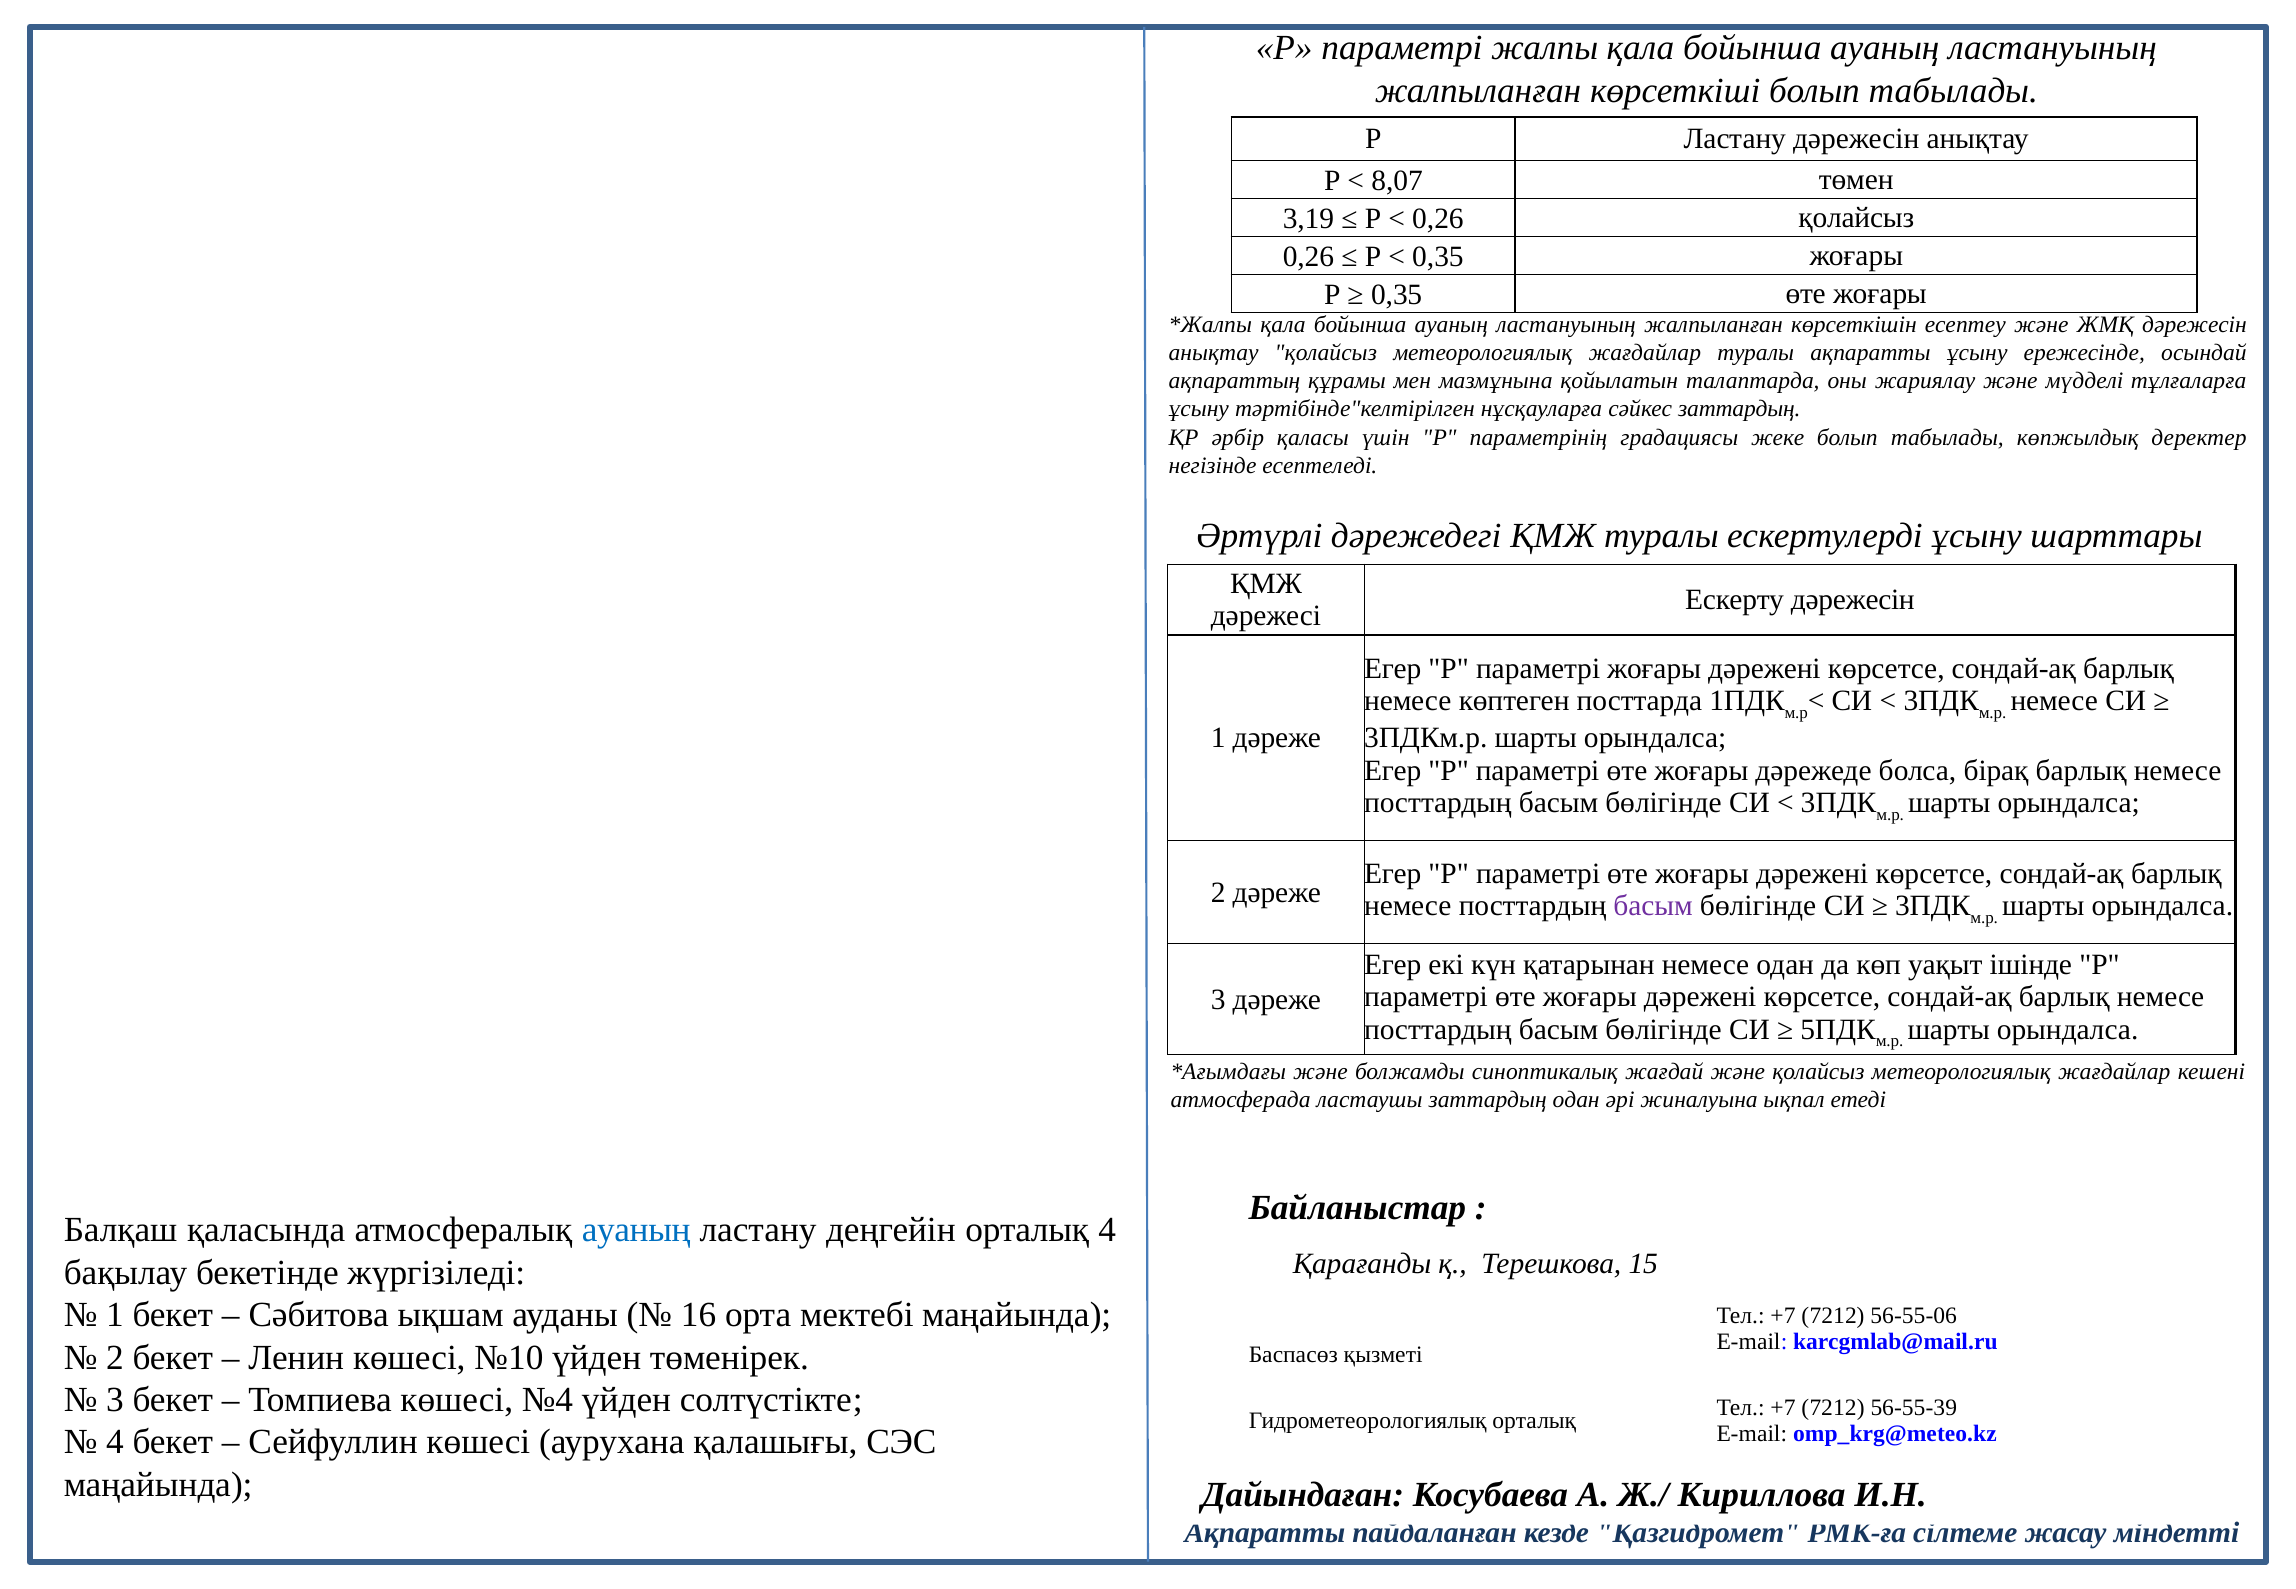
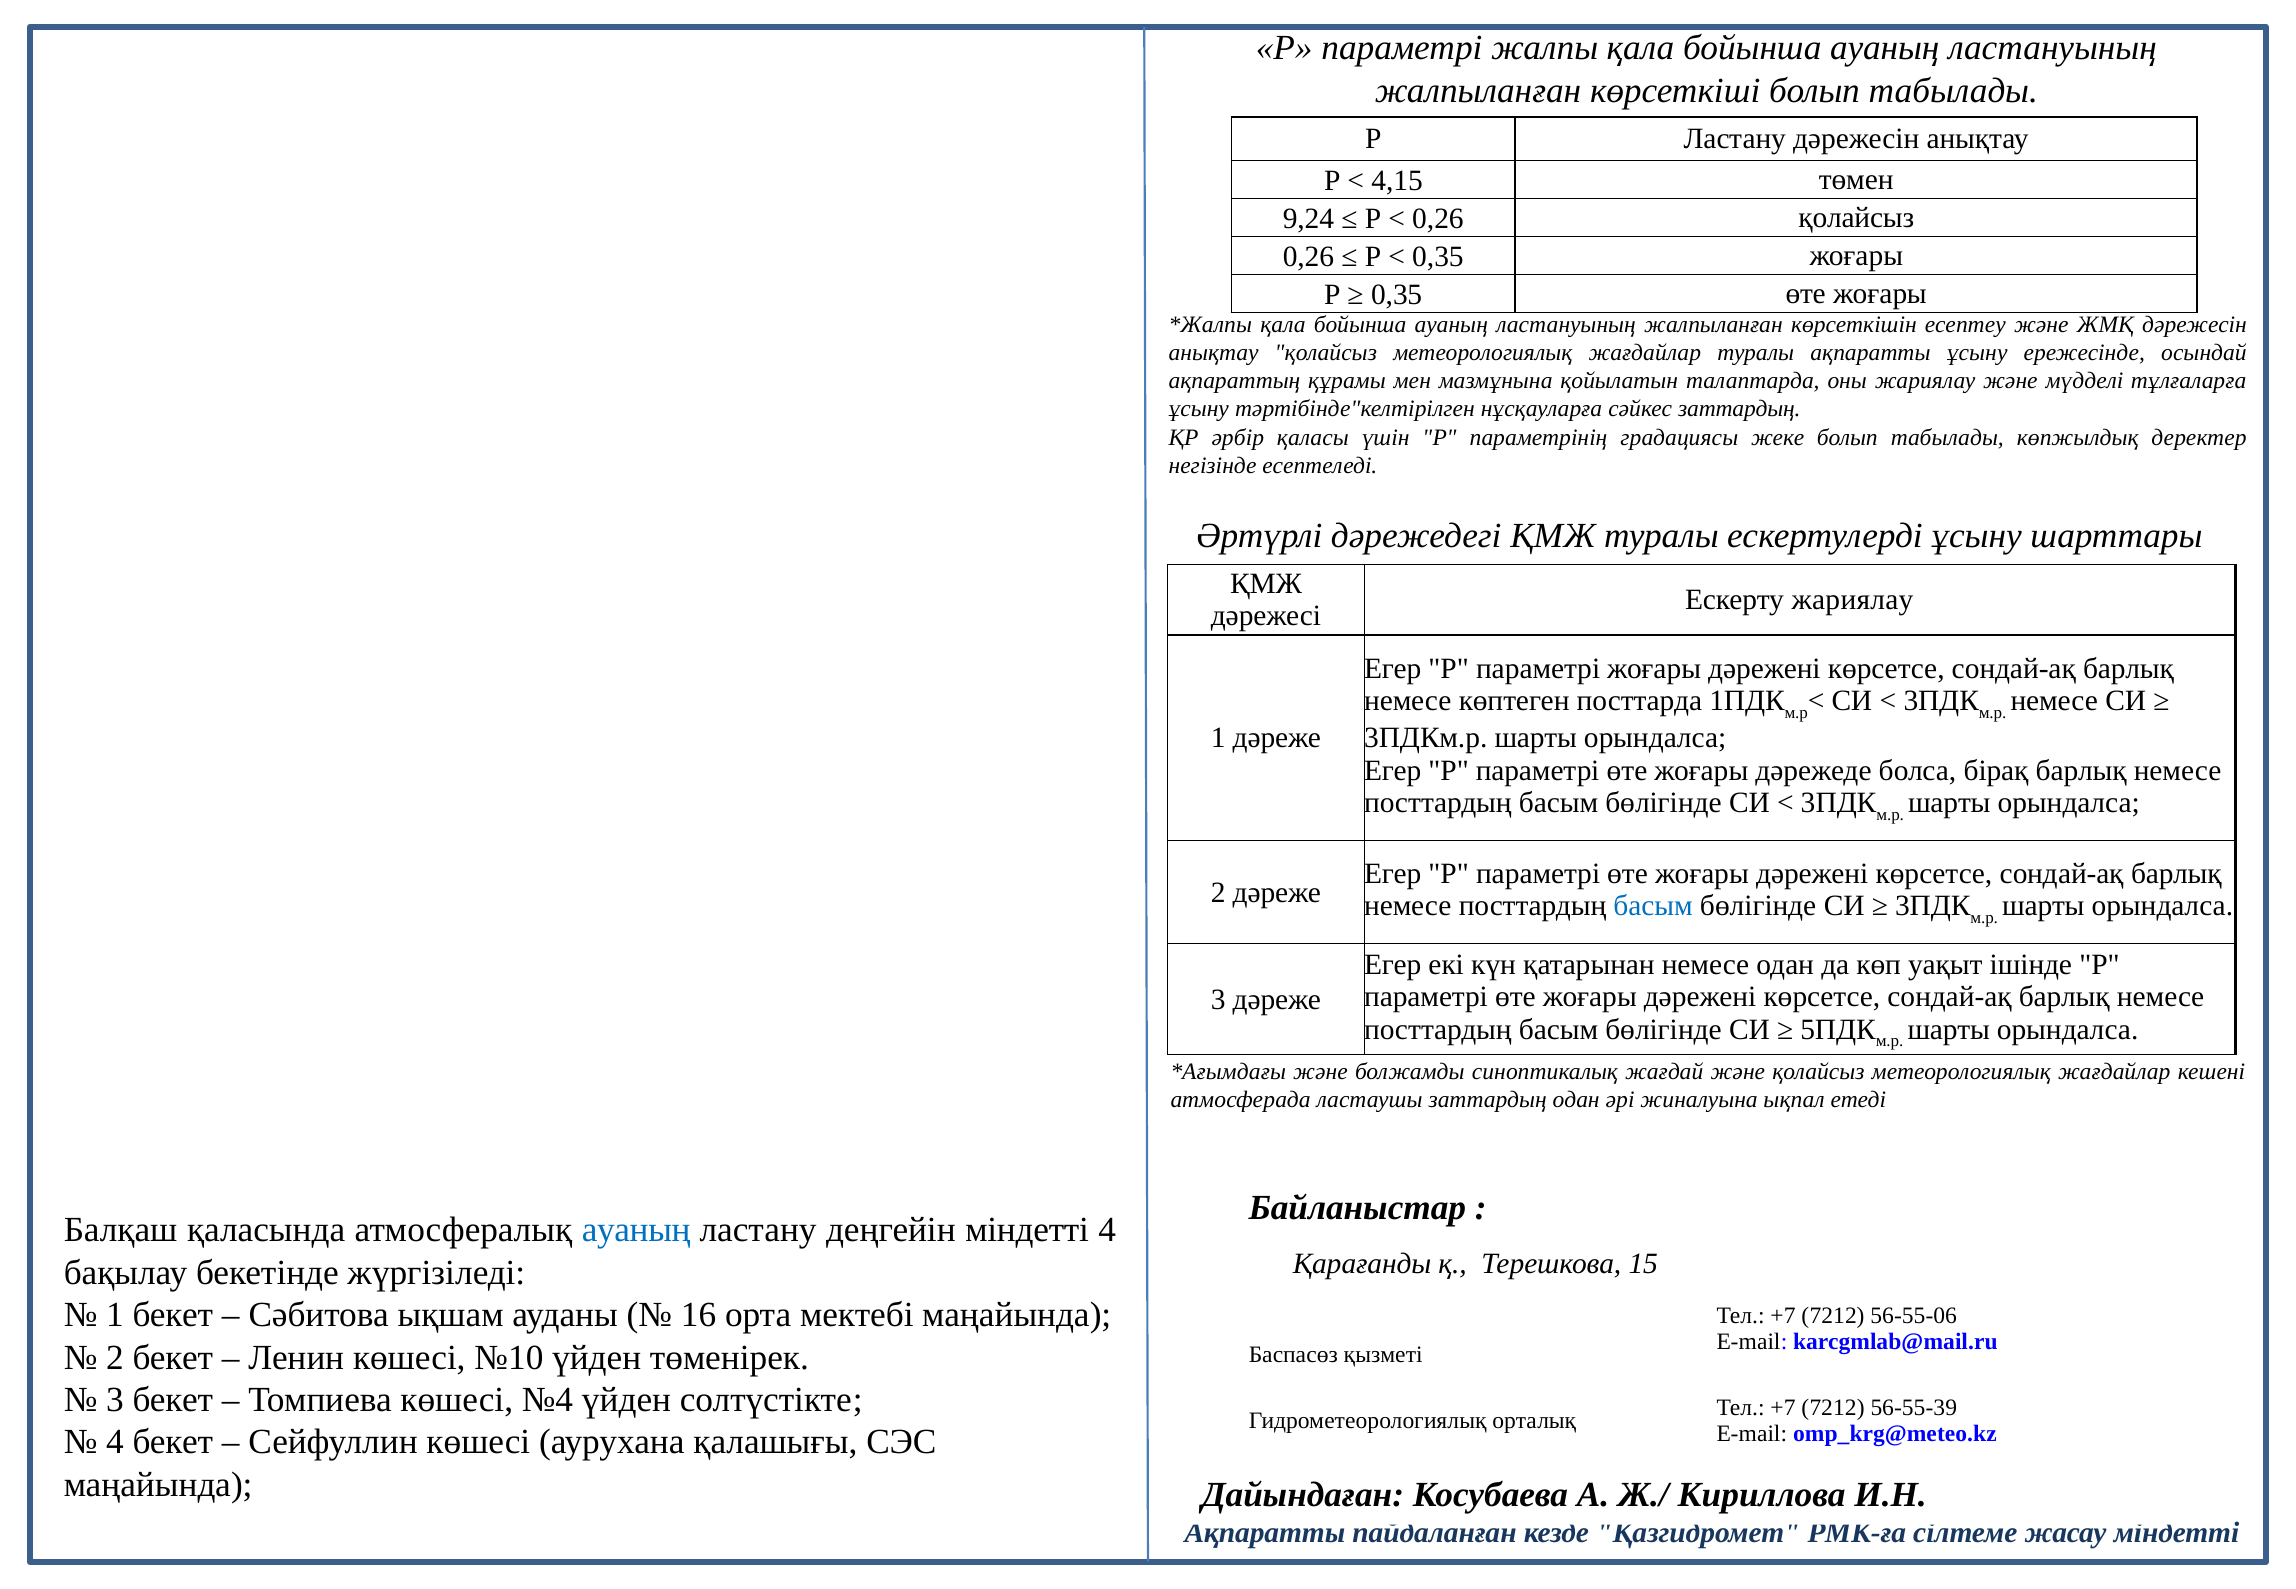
8,07: 8,07 -> 4,15 (1397, 181)
3,19: 3,19 -> 9,24 (1308, 219)
Ескерту дәрежесін: дәрежесін -> жариялау (1852, 600)
басым colour: purple -> blue (1653, 907)
деңгейін орталық: орталық -> міндетті (1027, 1231)
